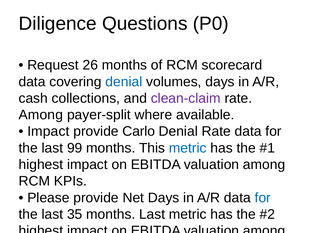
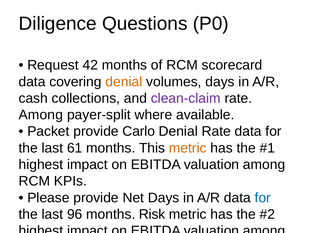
26: 26 -> 42 (90, 65)
denial colour: blue -> orange (124, 82)
Impact: Impact -> Packet (48, 132)
99: 99 -> 61 (75, 148)
metric colour: blue -> orange (188, 148)
35: 35 -> 96 (75, 215)
months Last: Last -> Risk (152, 215)
